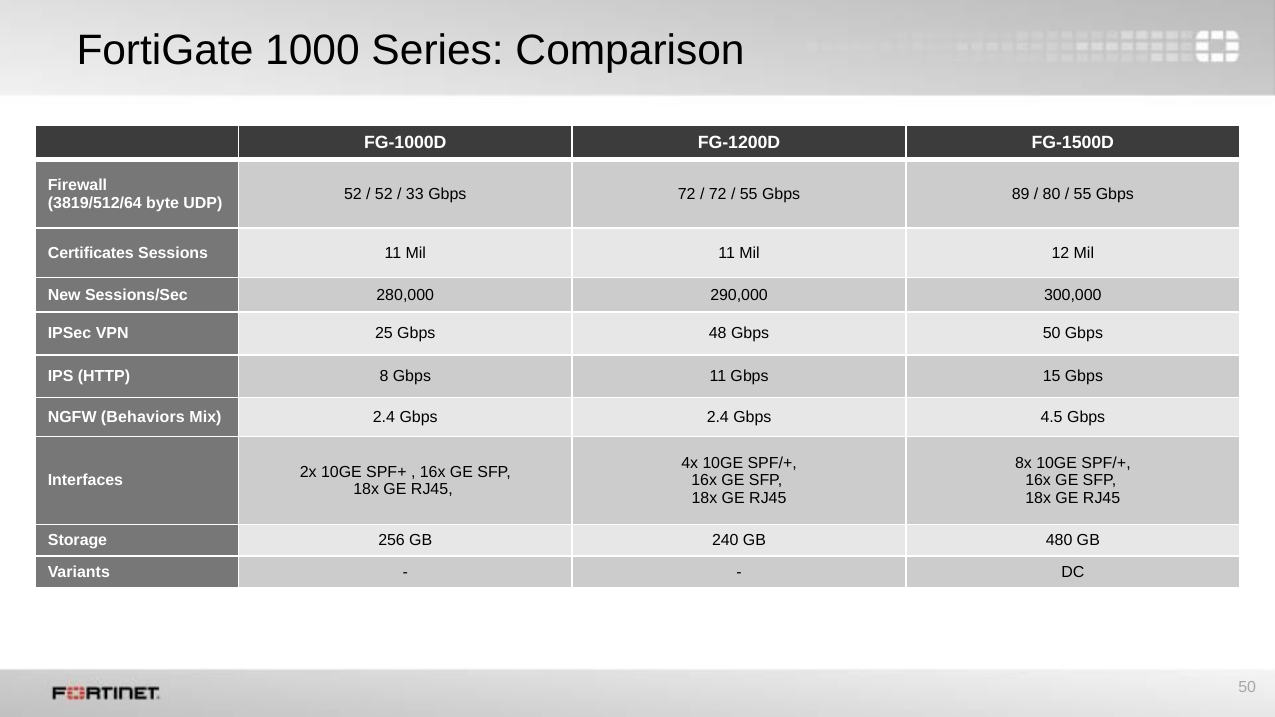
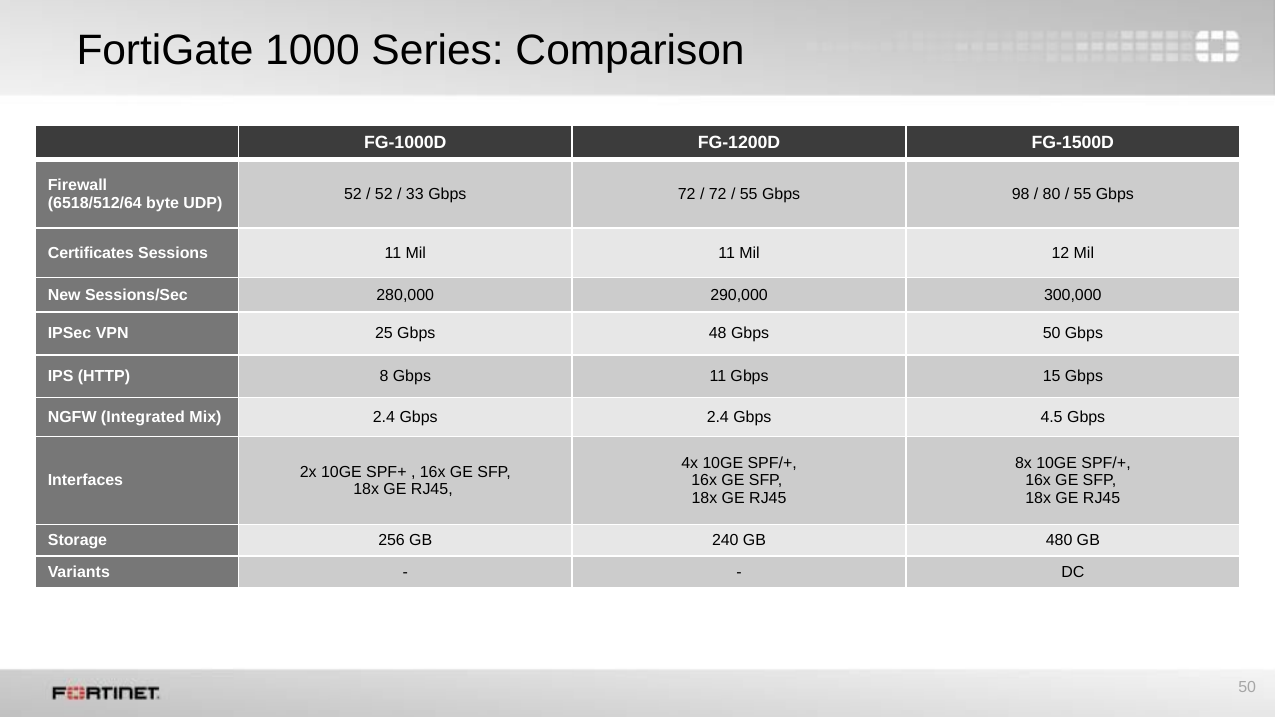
89: 89 -> 98 (1021, 194)
3819/512/64: 3819/512/64 -> 6518/512/64 (95, 203)
Behaviors: Behaviors -> Integrated (143, 417)
